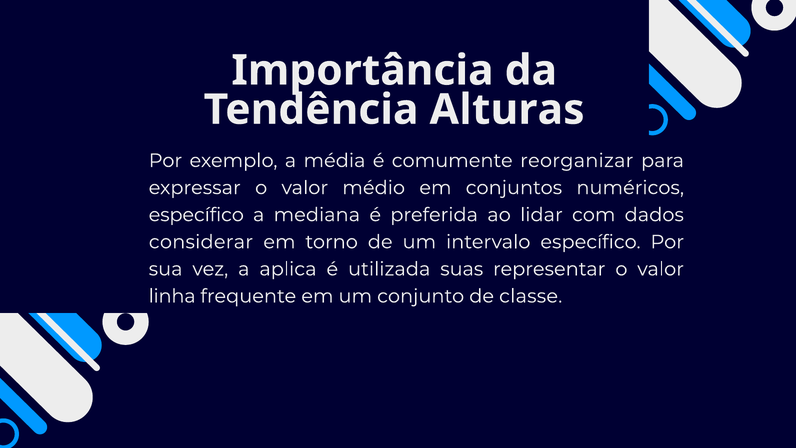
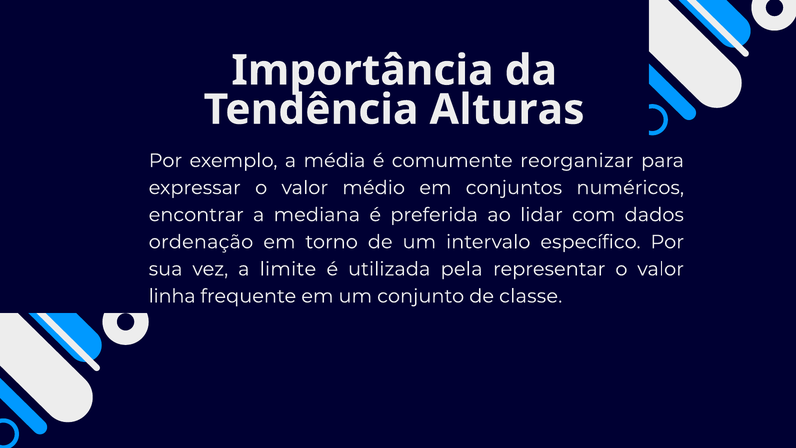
específico: específico -> encontrar (196, 215)
considerar: considerar -> ordenação (201, 242)
aplica: aplica -> limite (288, 269)
suas: suas -> pela (462, 269)
